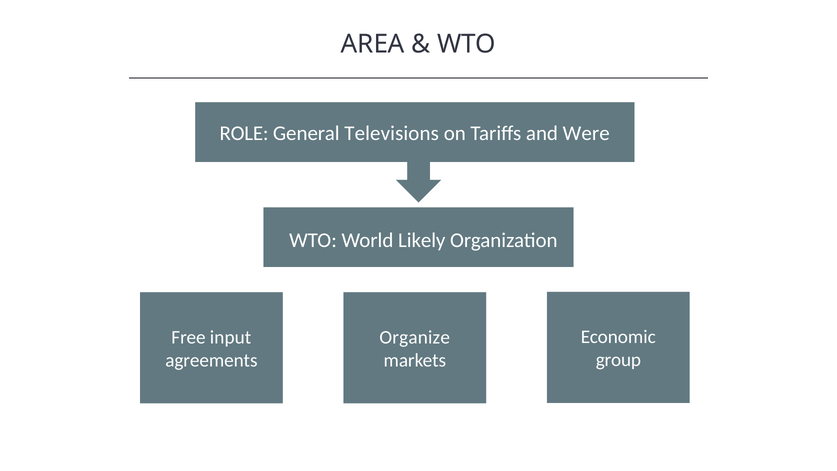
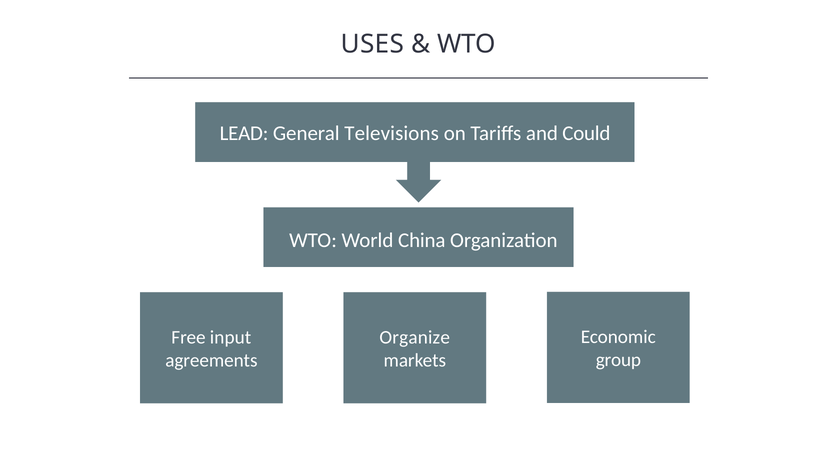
AREA: AREA -> USES (373, 44)
ROLE: ROLE -> LEAD (244, 133)
Were: Were -> Could (586, 133)
Likely: Likely -> China (422, 240)
